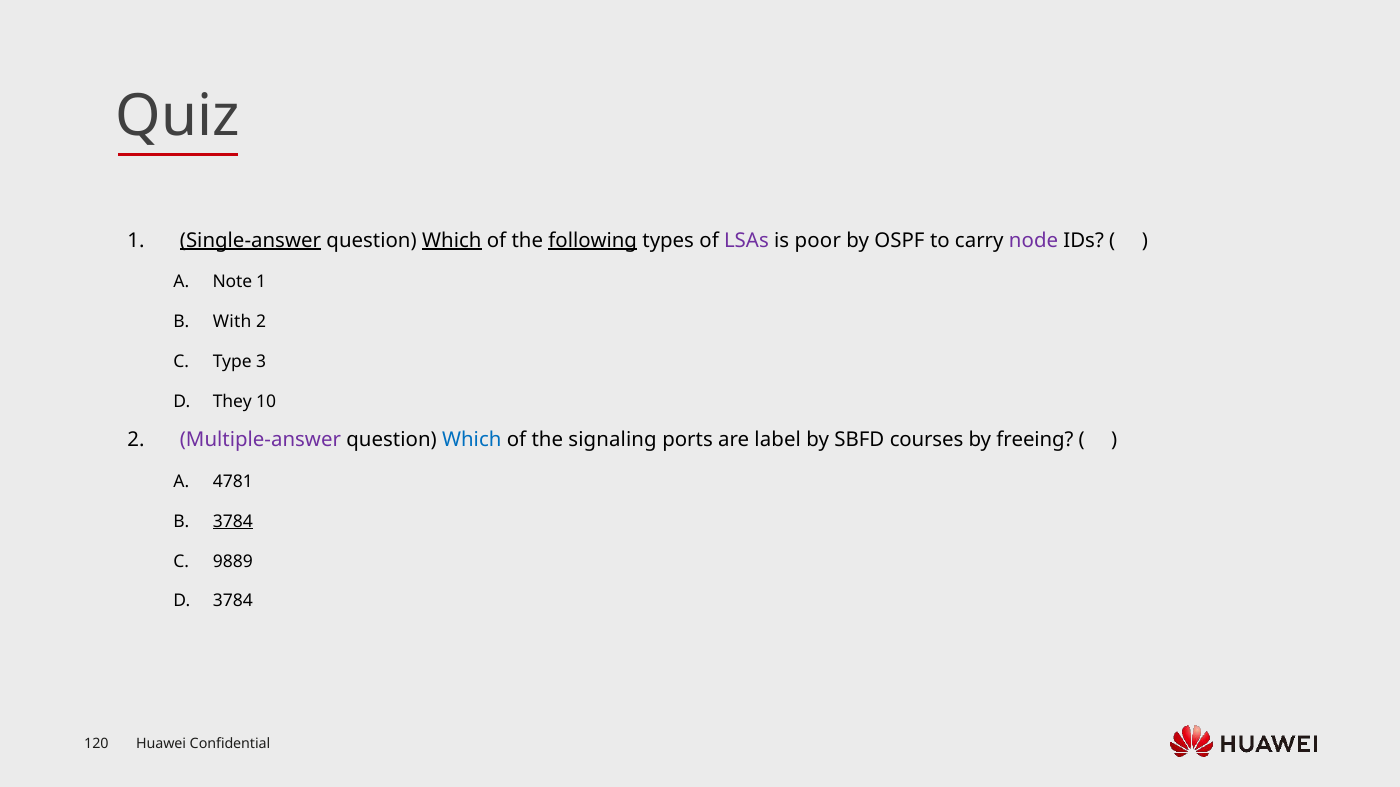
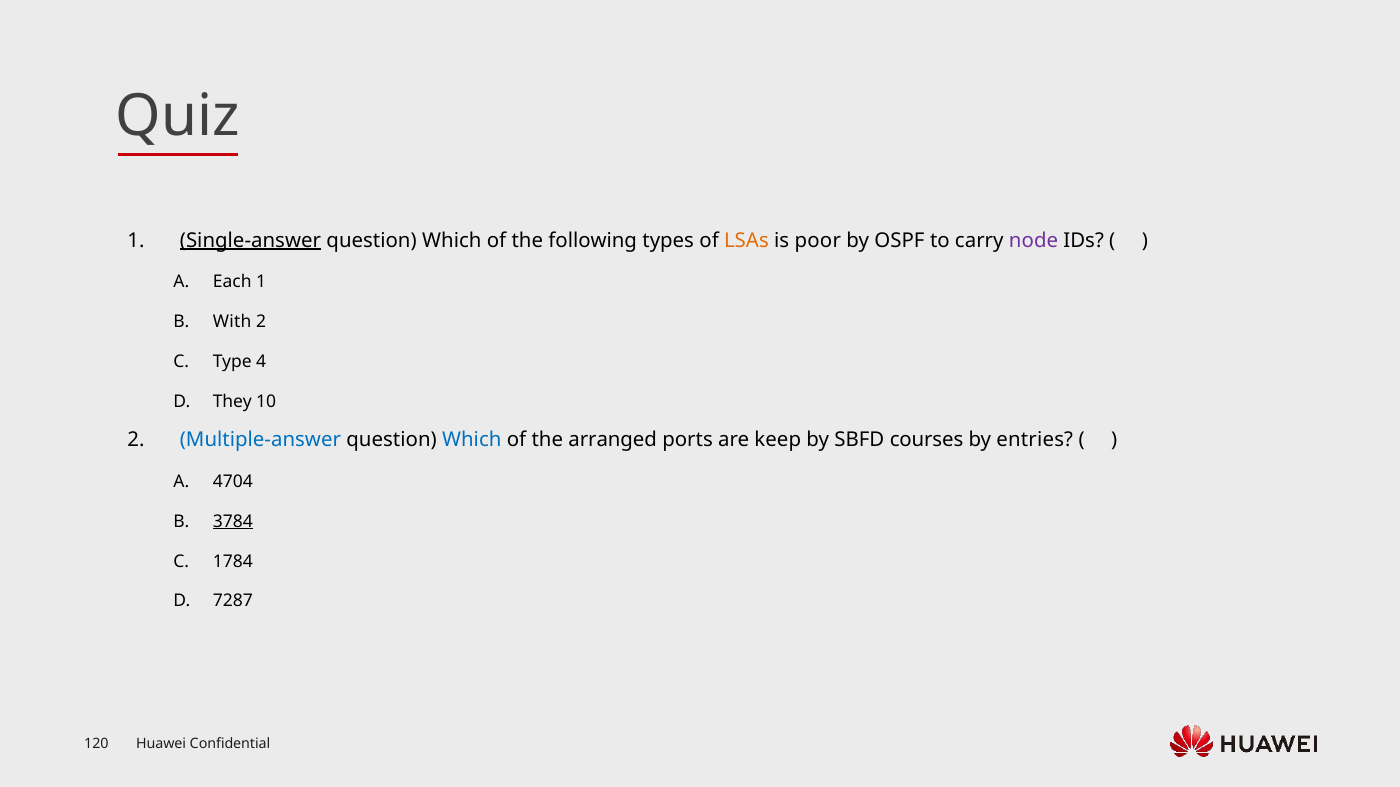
Which underline: present -> none (452, 240)
following underline: present -> none (593, 240)
LSAs colour: purple -> orange (746, 240)
Note: Note -> Each (232, 282)
3: 3 -> 4 (261, 362)
Multiple-answer colour: purple -> blue (260, 440)
signaling: signaling -> arranged (613, 440)
label: label -> keep (778, 440)
freeing: freeing -> entries (1035, 440)
4781: 4781 -> 4704 (233, 482)
9889: 9889 -> 1784 (233, 562)
3784: 3784 -> 7287 (233, 602)
